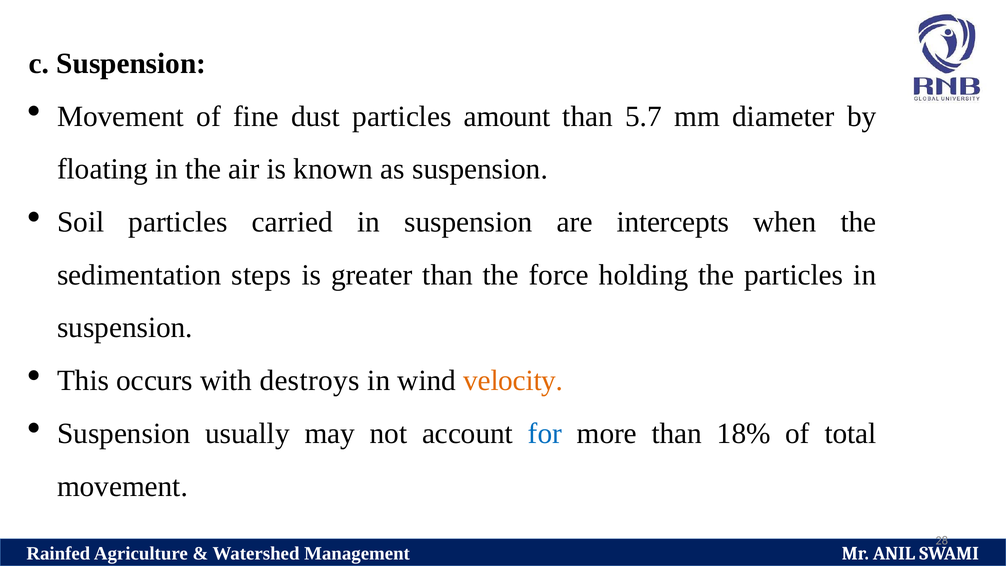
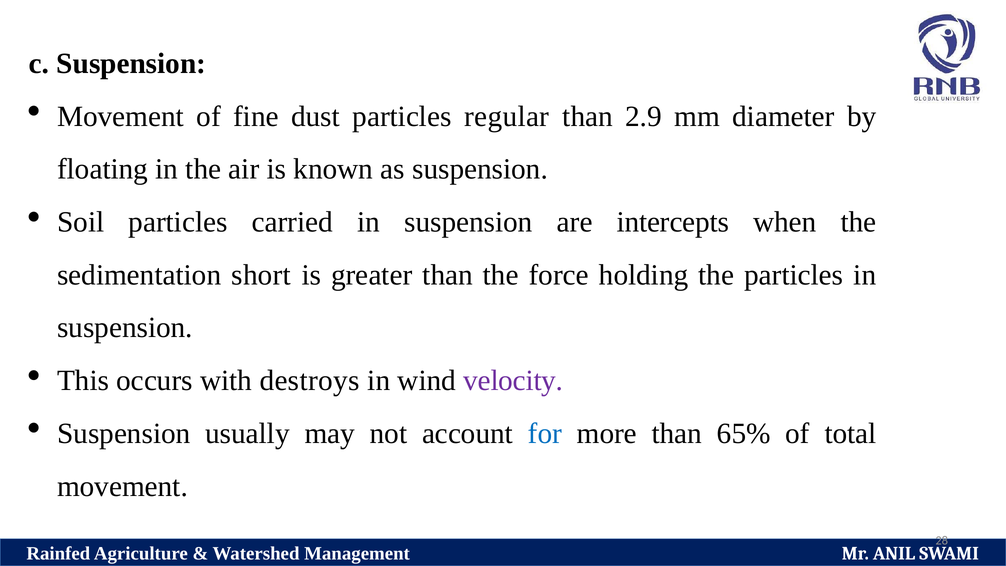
amount: amount -> regular (507, 116)
5.7: 5.7 -> 2.9 (644, 116)
steps: steps -> short (261, 275)
velocity colour: orange -> purple (513, 381)
18%: 18% -> 65% (744, 433)
